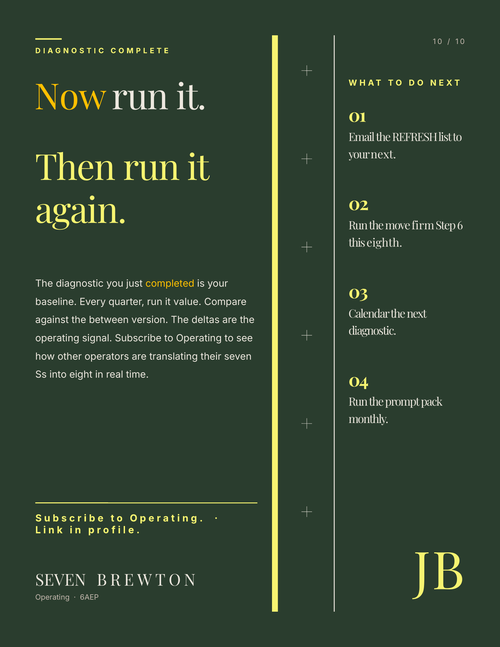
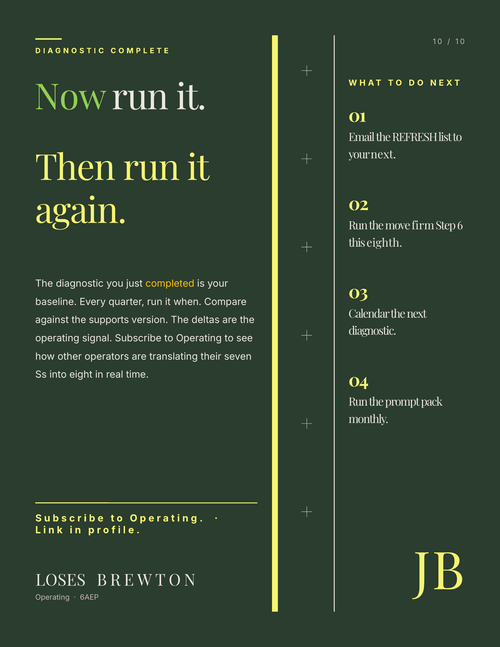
Now colour: yellow -> light green (71, 98)
value: value -> when (187, 302)
between: between -> supports (109, 320)
SEVEN: SEVEN -> LOSES (61, 581)
